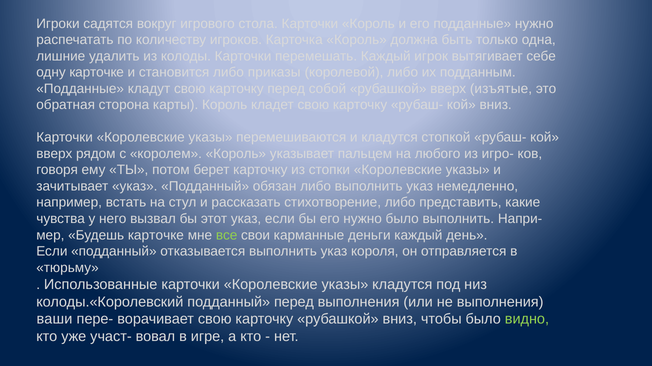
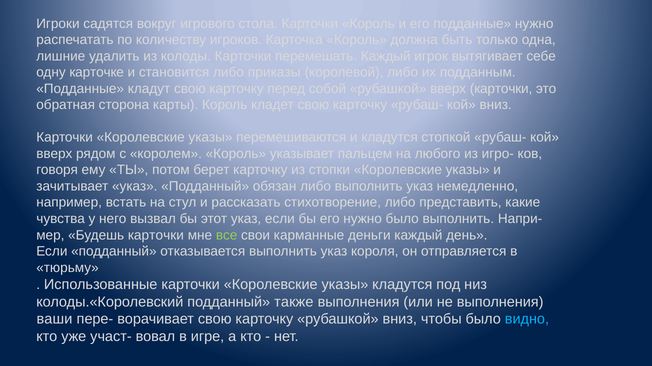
вверх изъятые: изъятые -> карточки (501, 89)
Будешь карточке: карточке -> карточки (156, 236)
подданный перед: перед -> также (294, 302)
видно colour: light green -> light blue (527, 320)
